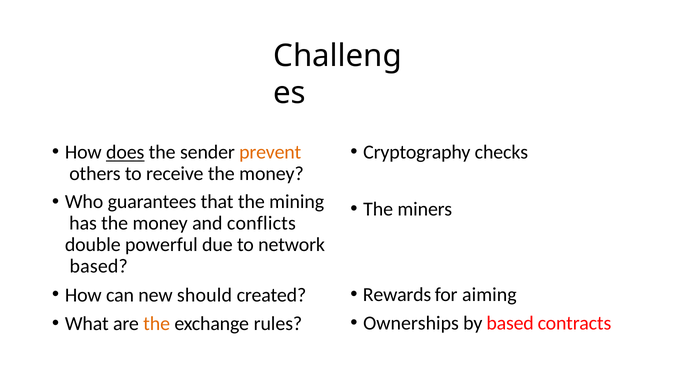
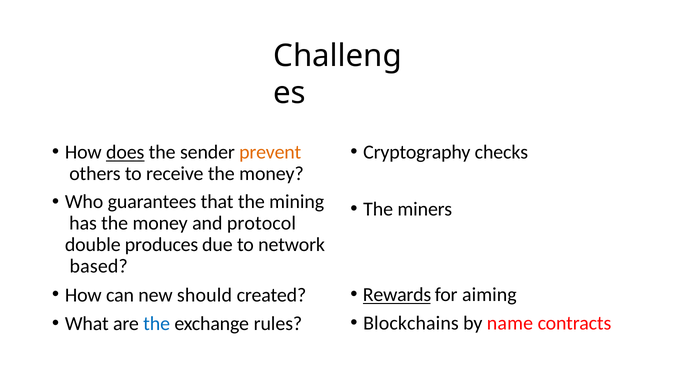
conflicts: conflicts -> protocol (261, 224)
powerful: powerful -> produces (161, 245)
Rewards underline: none -> present (397, 295)
Ownerships: Ownerships -> Blockchains (411, 324)
by based: based -> name (510, 324)
the colour: orange -> blue (157, 324)
